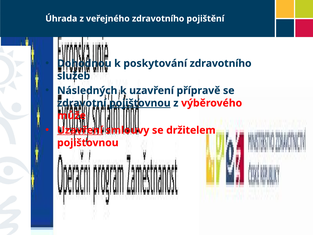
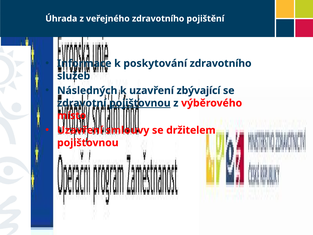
Dohodnou: Dohodnou -> Informace (84, 63)
přípravě: přípravě -> zbývající (199, 90)
může: může -> místo (72, 115)
Uzavření underline: present -> none (80, 130)
